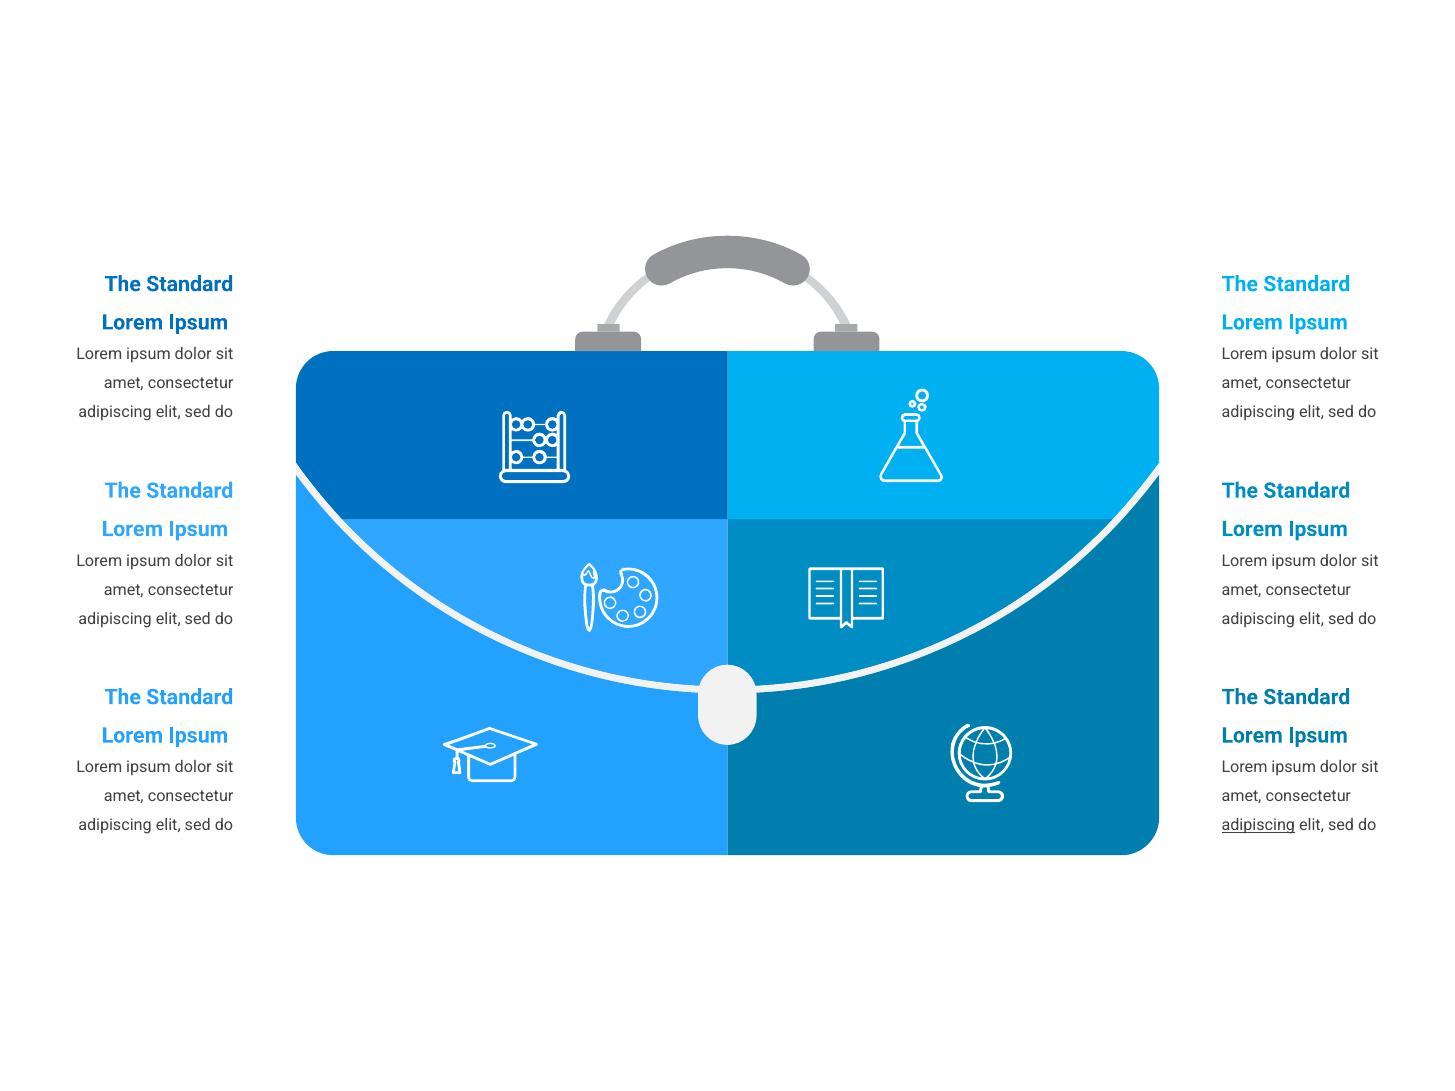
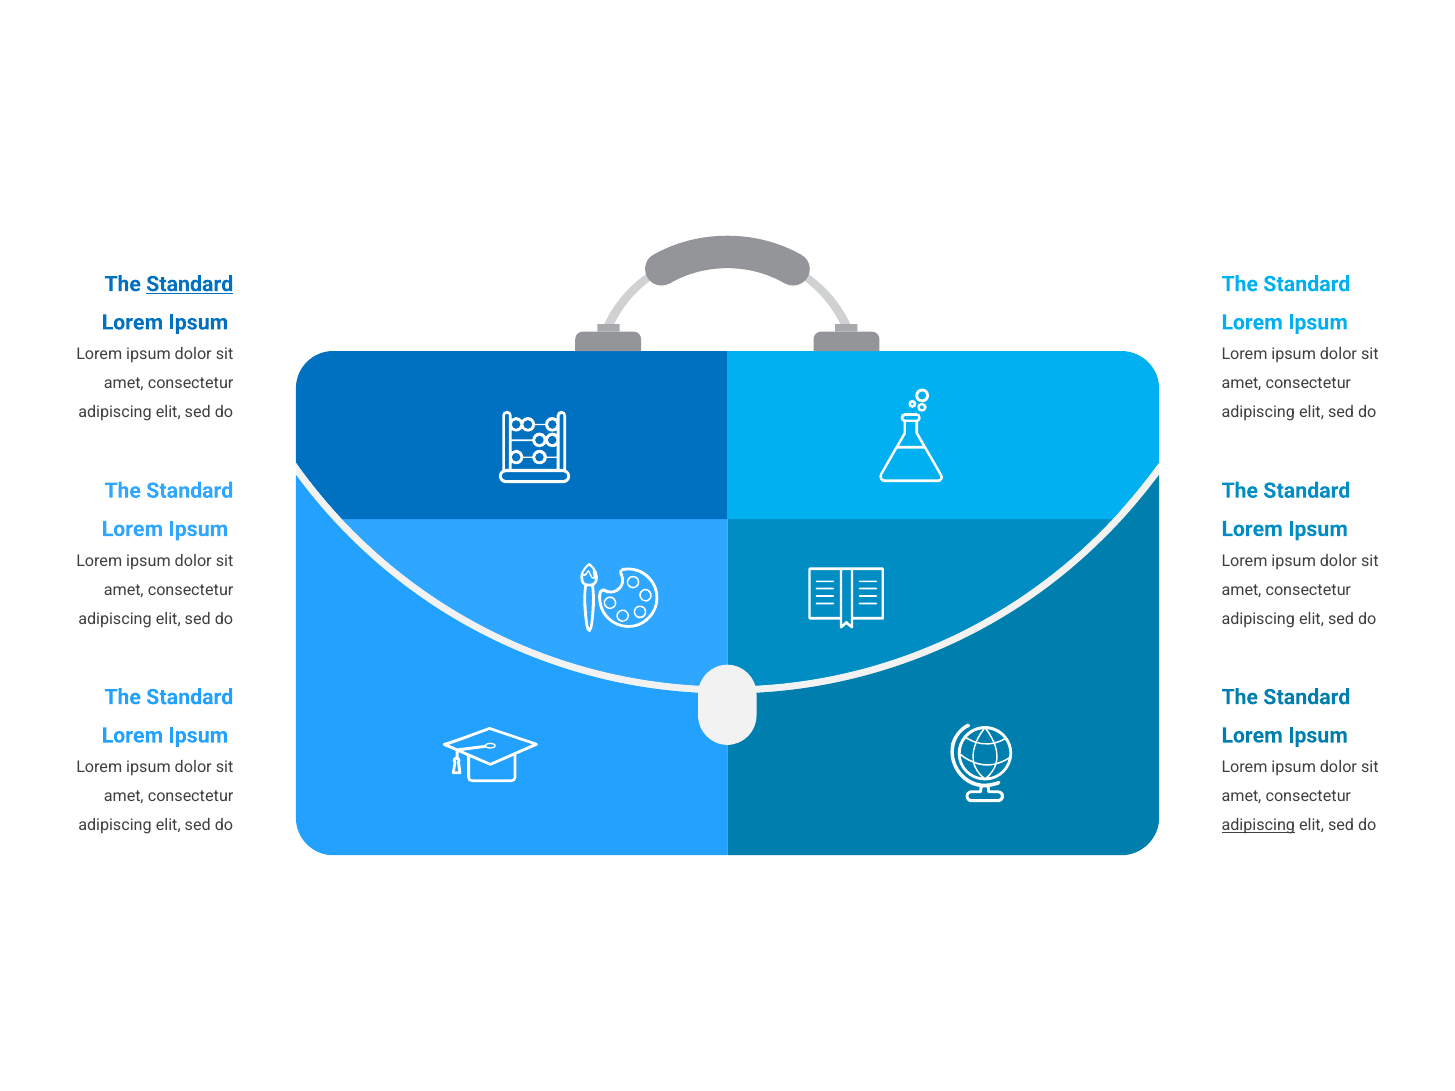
Standard underline: none -> present (190, 284)
